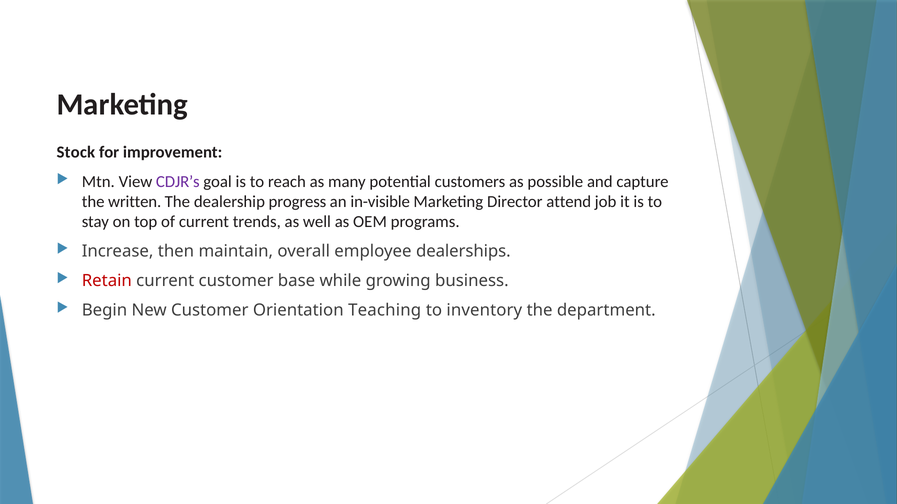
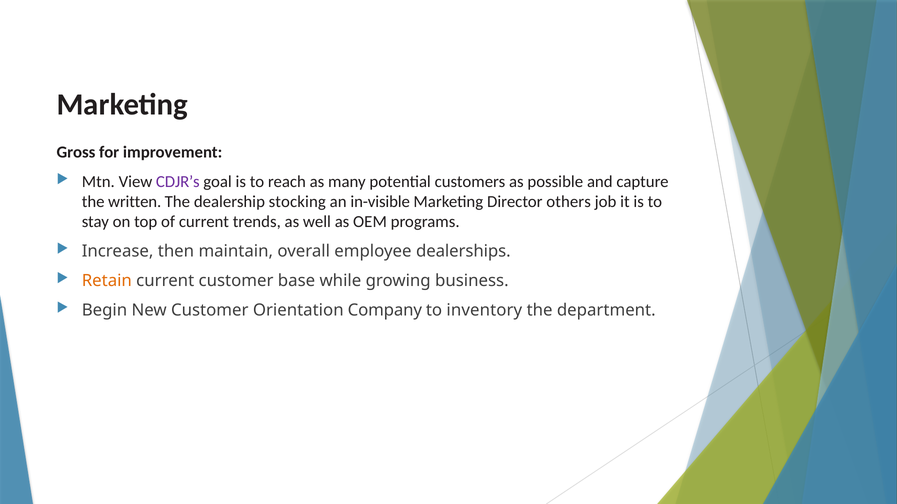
Stock: Stock -> Gross (76, 152)
progress: progress -> stocking (297, 202)
attend: attend -> others (569, 202)
Retain colour: red -> orange (107, 281)
Teaching: Teaching -> Company (385, 311)
